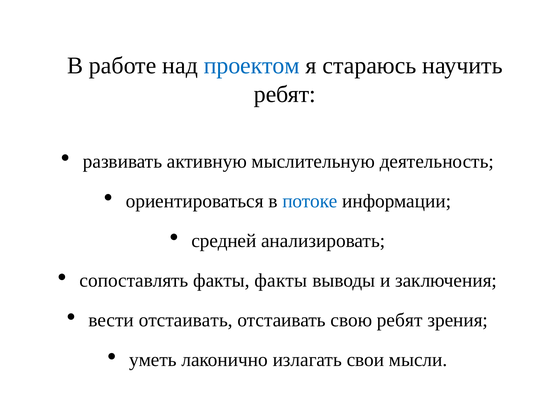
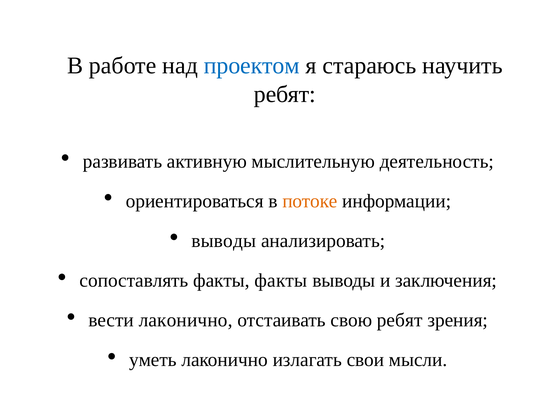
потоке colour: blue -> orange (310, 201)
средней: средней -> выводы (224, 241)
вести отстаивать: отстаивать -> лаконично (186, 320)
